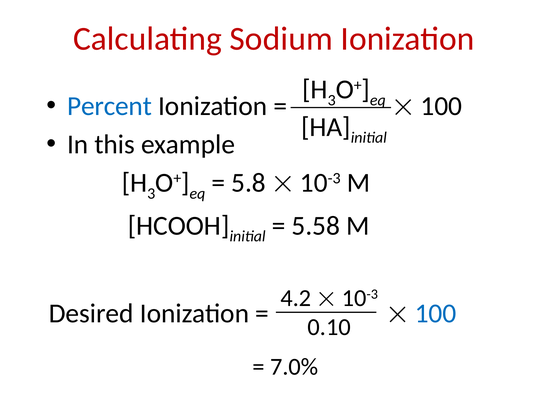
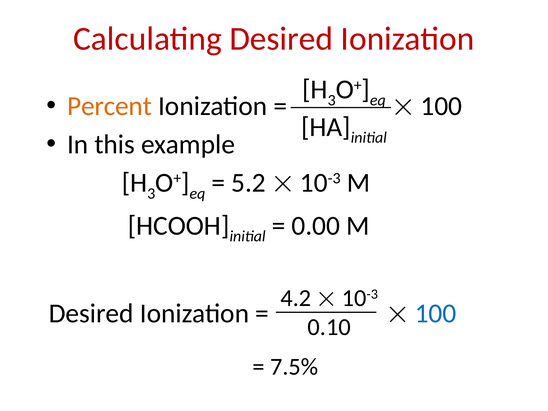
Calculating Sodium: Sodium -> Desired (281, 39)
Percent colour: blue -> orange (110, 106)
5.8: 5.8 -> 5.2 (249, 183)
5.58: 5.58 -> 0.00 (316, 226)
7.0%: 7.0% -> 7.5% (294, 367)
